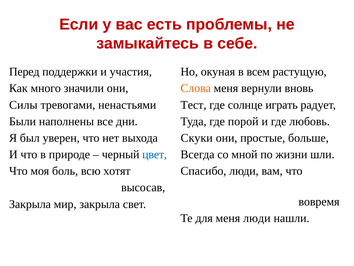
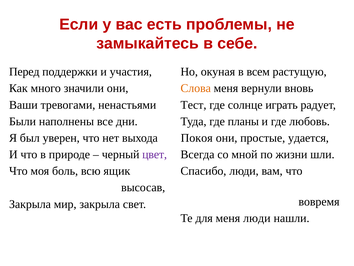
Силы: Силы -> Ваши (23, 105)
порой: порой -> планы (243, 121)
Скуки: Скуки -> Покоя (197, 138)
больше: больше -> удается (308, 138)
цвет colour: blue -> purple (155, 154)
хотят: хотят -> ящик (117, 171)
